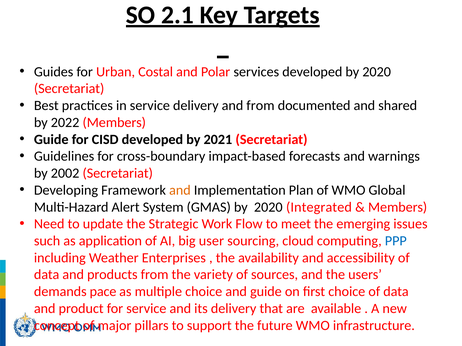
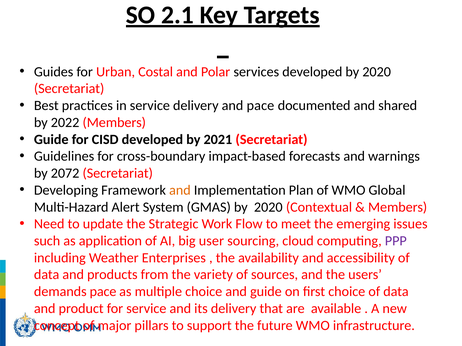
and from: from -> pace (260, 106)
2002: 2002 -> 2072 (65, 173)
Integrated: Integrated -> Contextual (319, 207)
PPP colour: blue -> purple (396, 241)
